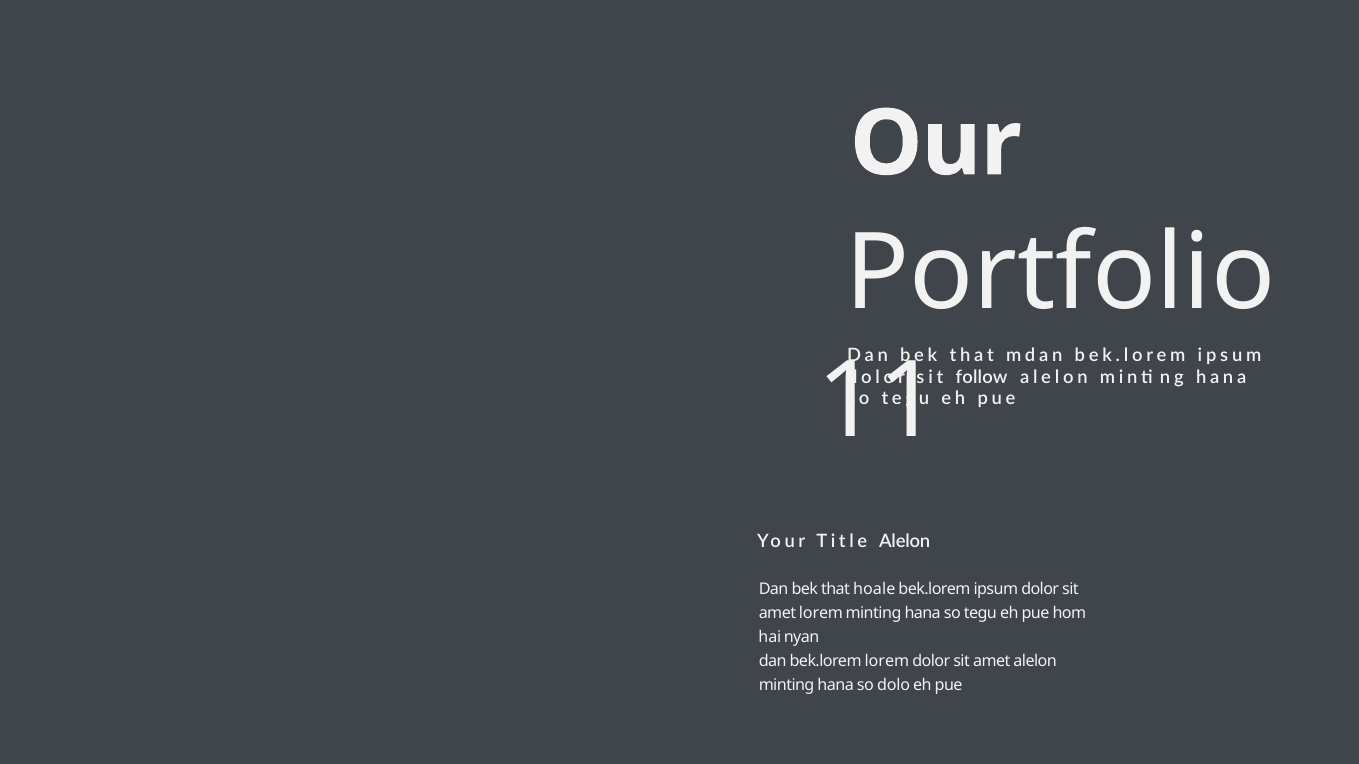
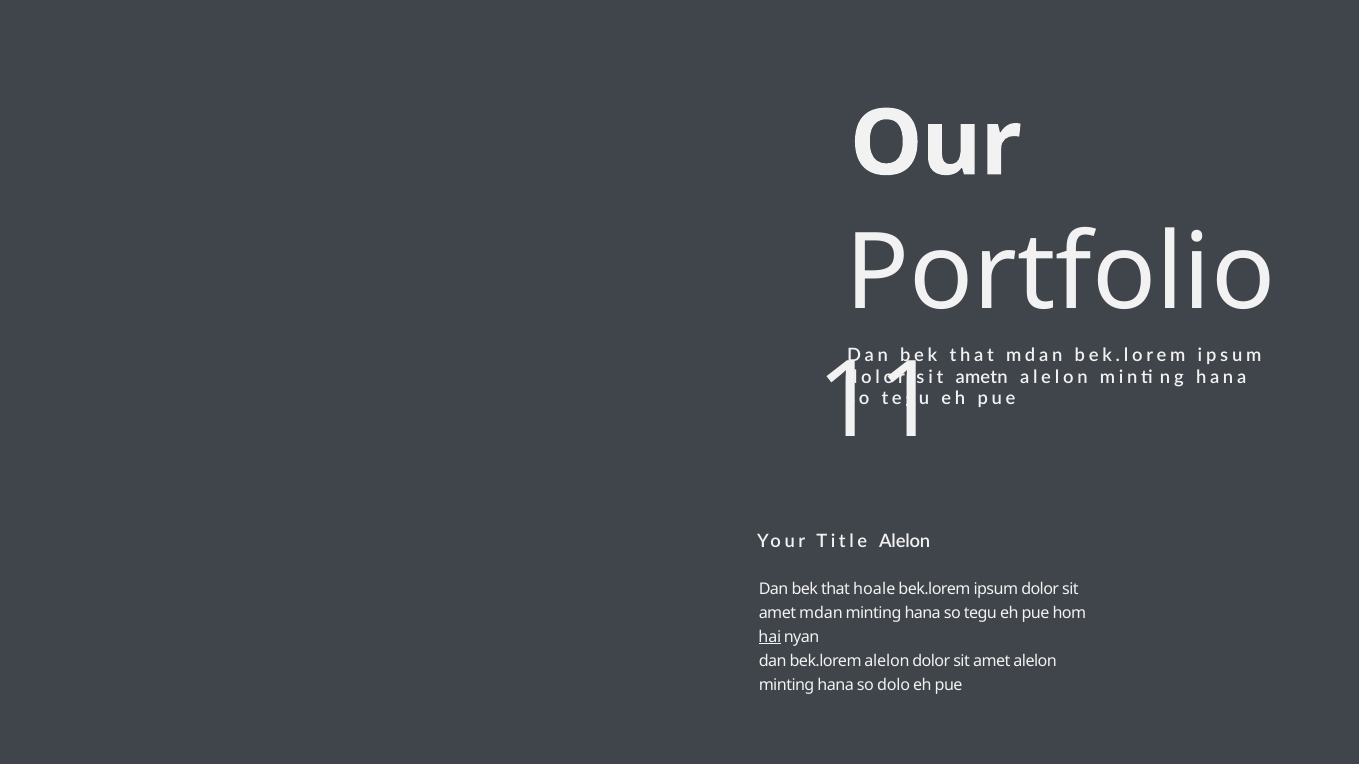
follow: follow -> ametn (982, 377)
amet lorem: lorem -> mdan (821, 613)
hai underline: none -> present (770, 637)
bek.lorem lorem: lorem -> alelon (887, 661)
